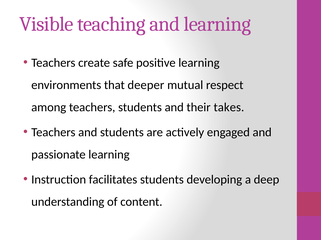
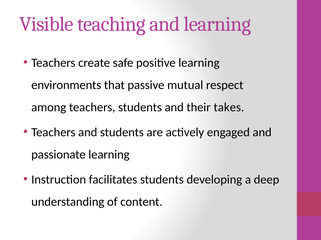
deeper: deeper -> passive (146, 85)
